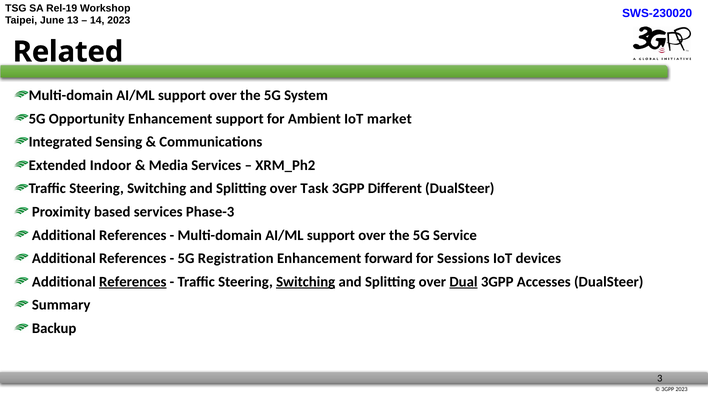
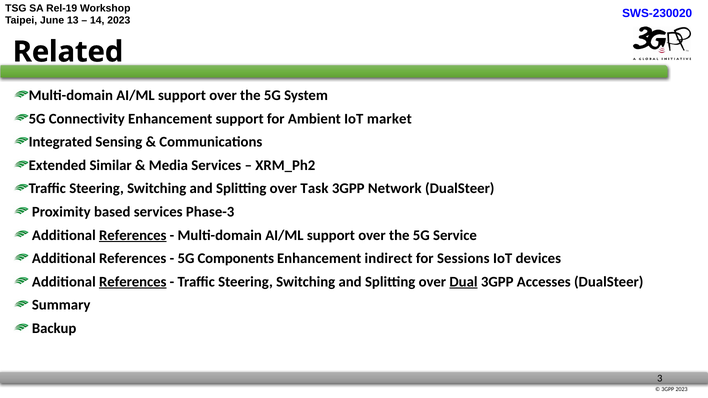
Opportunity: Opportunity -> Connectivity (87, 119)
Indoor: Indoor -> Similar (111, 165)
Different: Different -> Network (395, 189)
References underline: none -> present (133, 235)
Registration: Registration -> Components (236, 259)
forward: forward -> indirect (389, 259)
Switching underline: present -> none (306, 282)
